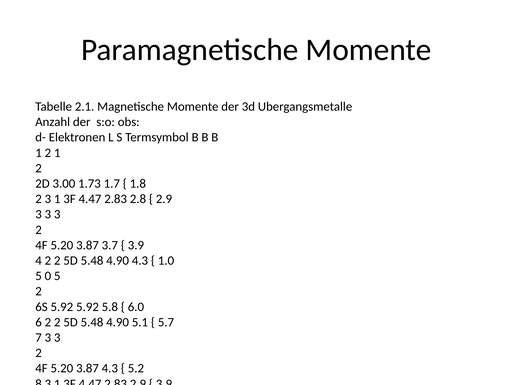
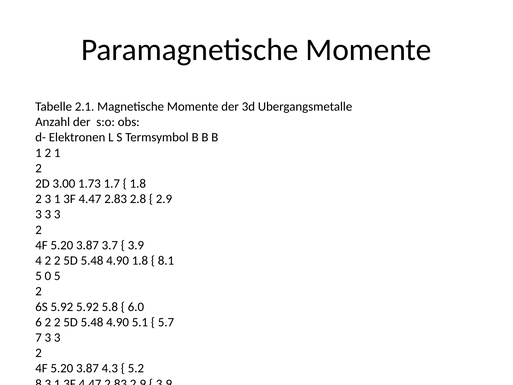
4.90 4.3: 4.3 -> 1.8 (140, 260)
1.0: 1.0 -> 8.1 (166, 260)
